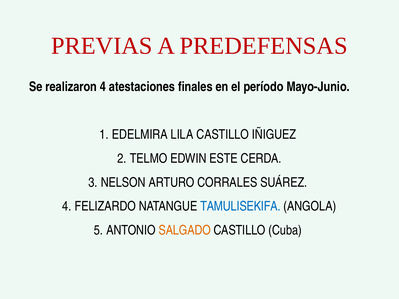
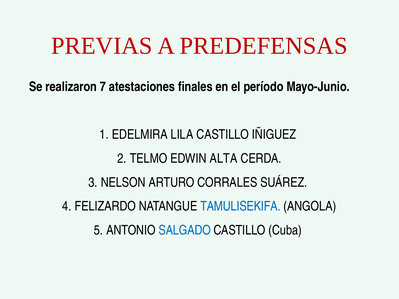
realizaron 4: 4 -> 7 (103, 87)
ESTE: ESTE -> ALTA (223, 159)
SALGADO colour: orange -> blue (185, 230)
